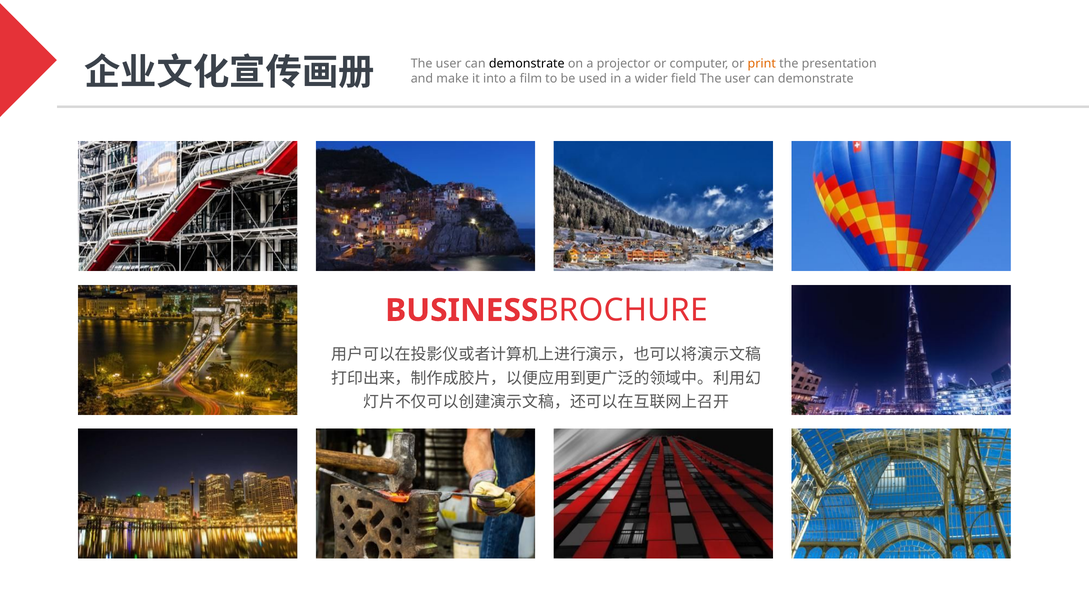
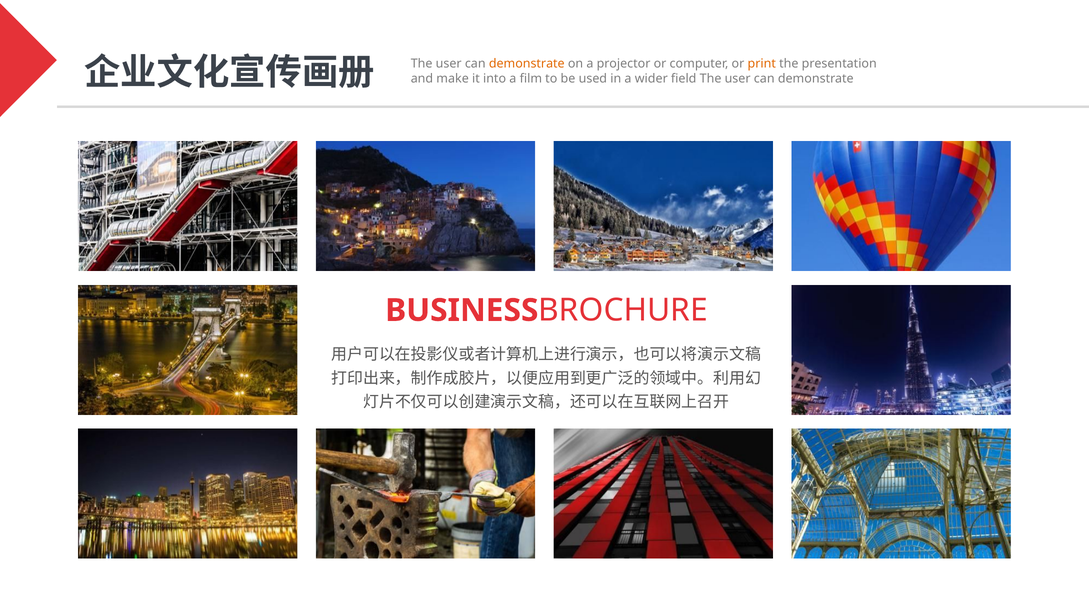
demonstrate colour: black -> orange (527, 64)
